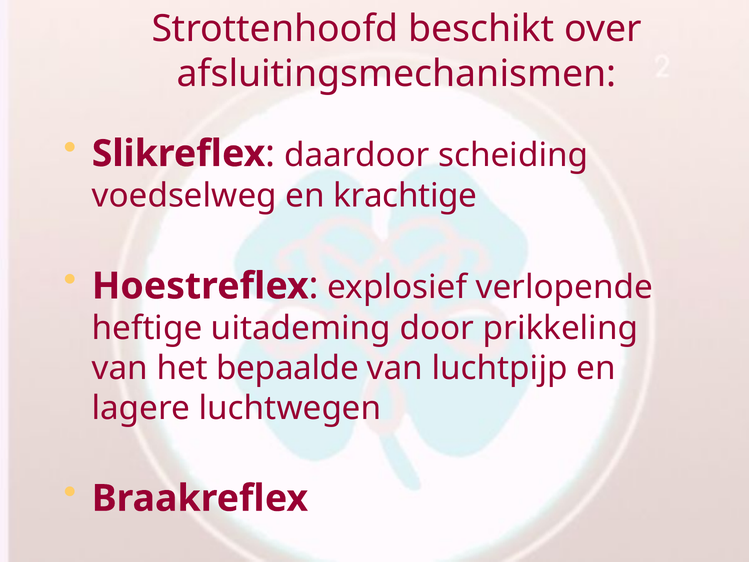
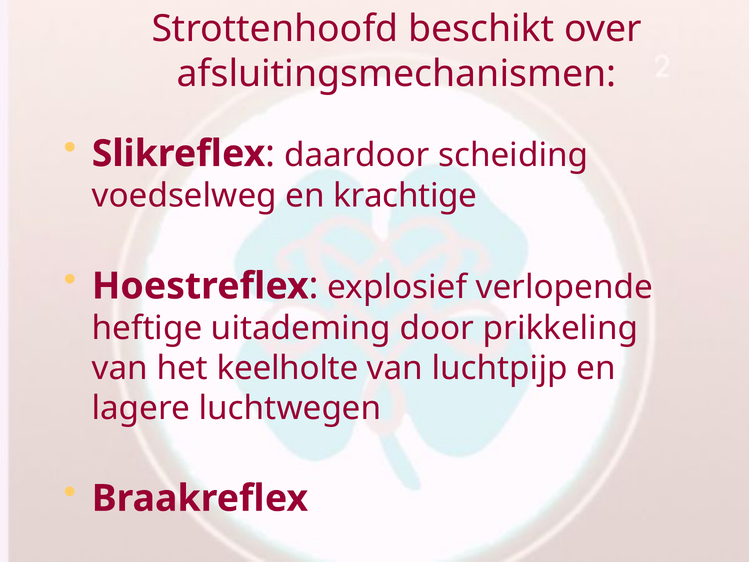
bepaalde: bepaalde -> keelholte (288, 368)
